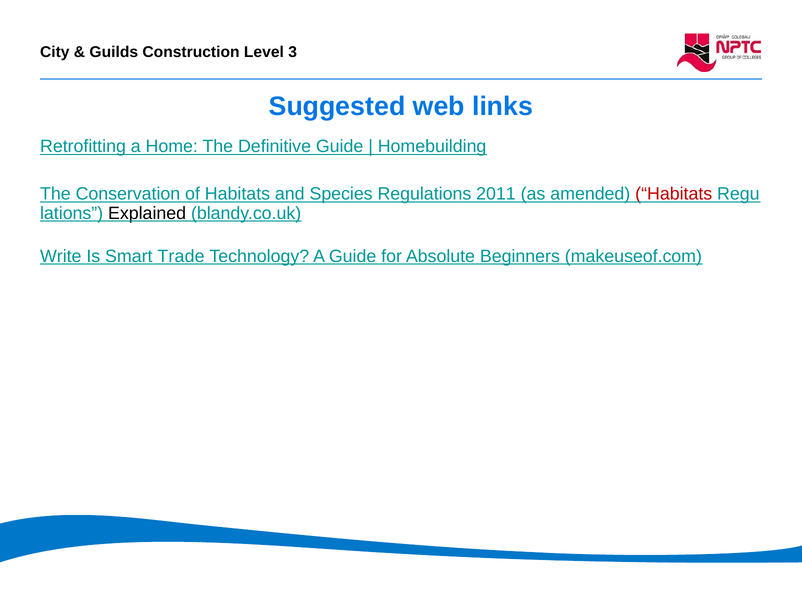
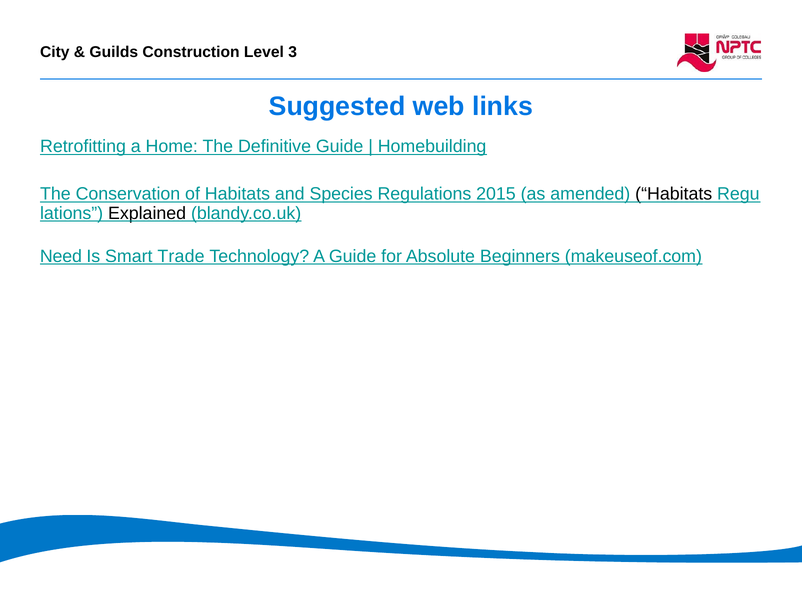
2011: 2011 -> 2015 (496, 194)
Habitats colour: red -> black (674, 194)
Write: Write -> Need (61, 256)
